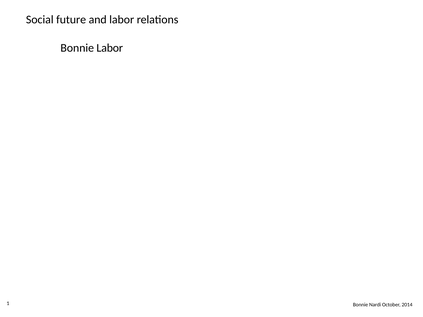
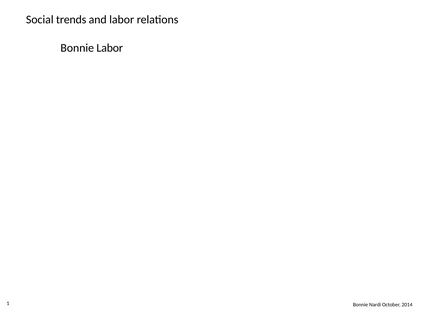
future: future -> trends (71, 20)
